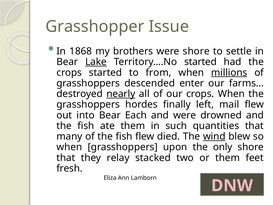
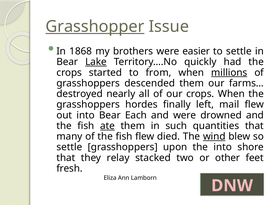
Grasshopper underline: none -> present (95, 26)
were shore: shore -> easier (196, 51)
Territory….No started: started -> quickly (200, 62)
descended enter: enter -> them (192, 83)
nearly underline: present -> none (121, 94)
ate underline: none -> present (107, 126)
when: when -> settle (69, 147)
the only: only -> into (223, 147)
or them: them -> other (228, 158)
